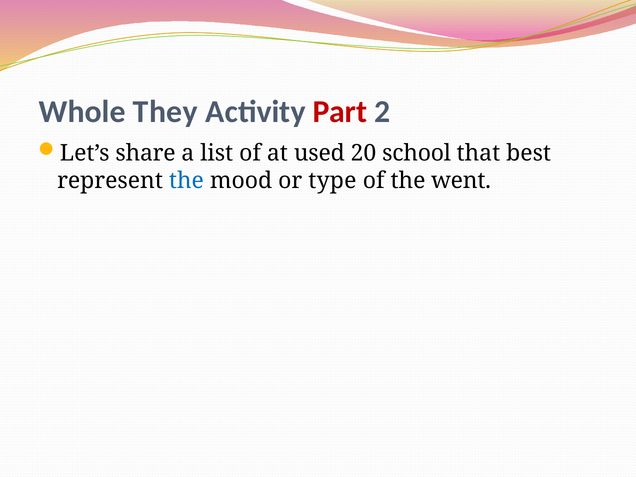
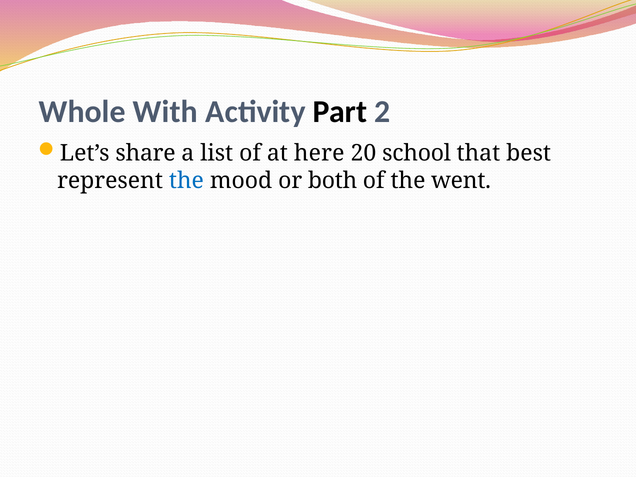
They: They -> With (165, 112)
Part colour: red -> black (340, 112)
used: used -> here (319, 153)
type: type -> both (333, 181)
